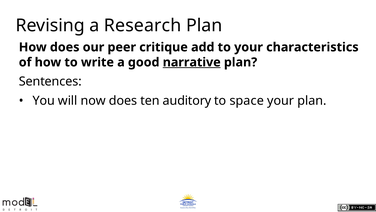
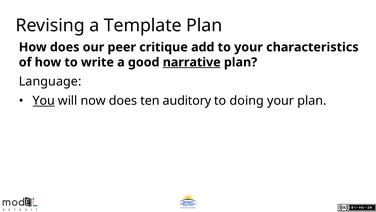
Research: Research -> Template (143, 25)
Sentences: Sentences -> Language (50, 81)
You underline: none -> present (44, 101)
space: space -> doing (247, 101)
